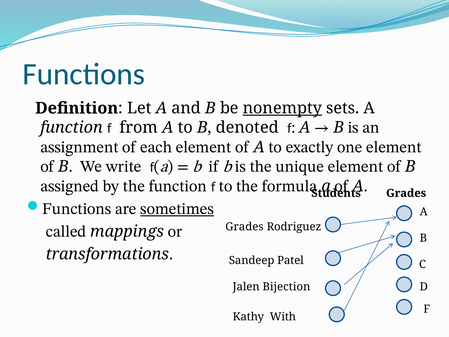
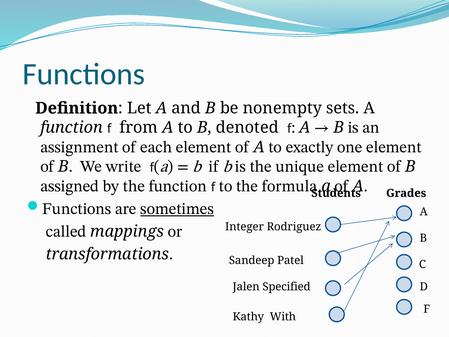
nonempty underline: present -> none (282, 108)
Grades: Grades -> Integer (245, 227)
Bijection: Bijection -> Specified (287, 287)
